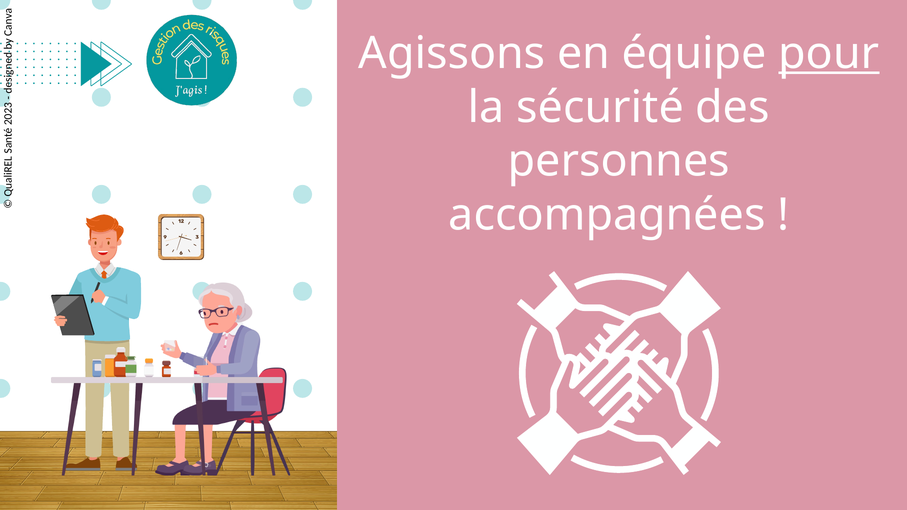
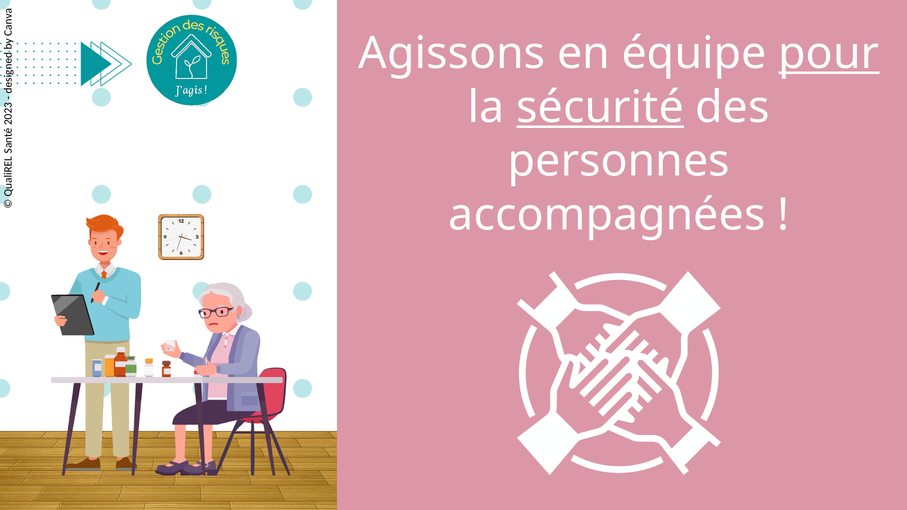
sécurité underline: none -> present (600, 107)
